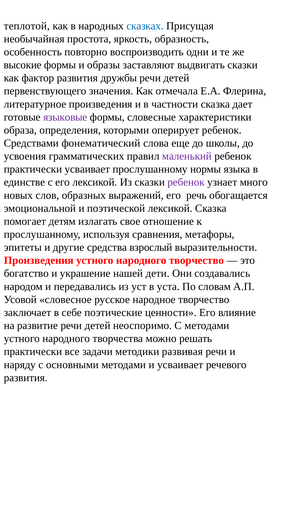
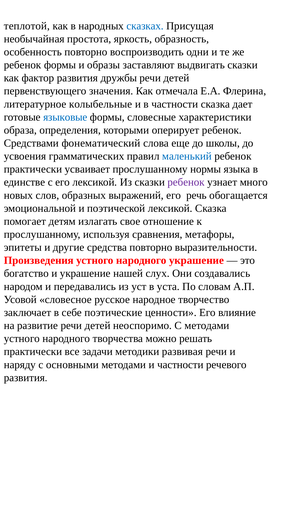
высокие: высокие -> ребенок (23, 65)
литературное произведения: произведения -> колыбельные (101, 104)
языковые colour: purple -> blue (65, 117)
маленький colour: purple -> blue (187, 156)
средства взрослый: взрослый -> повторно (151, 247)
народного творчество: творчество -> украшение (196, 260)
дети: дети -> слух (158, 273)
и усваивает: усваивает -> частности (180, 365)
